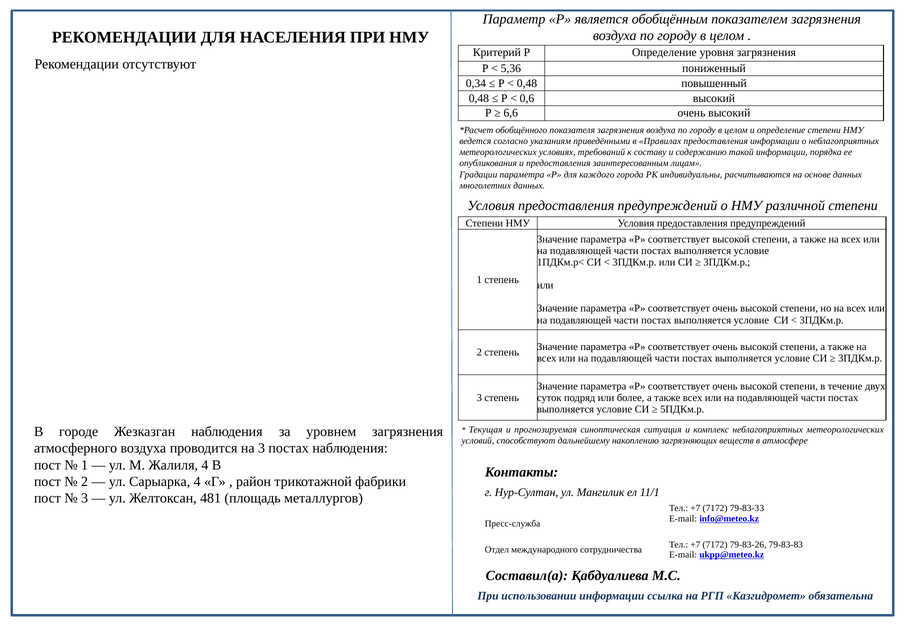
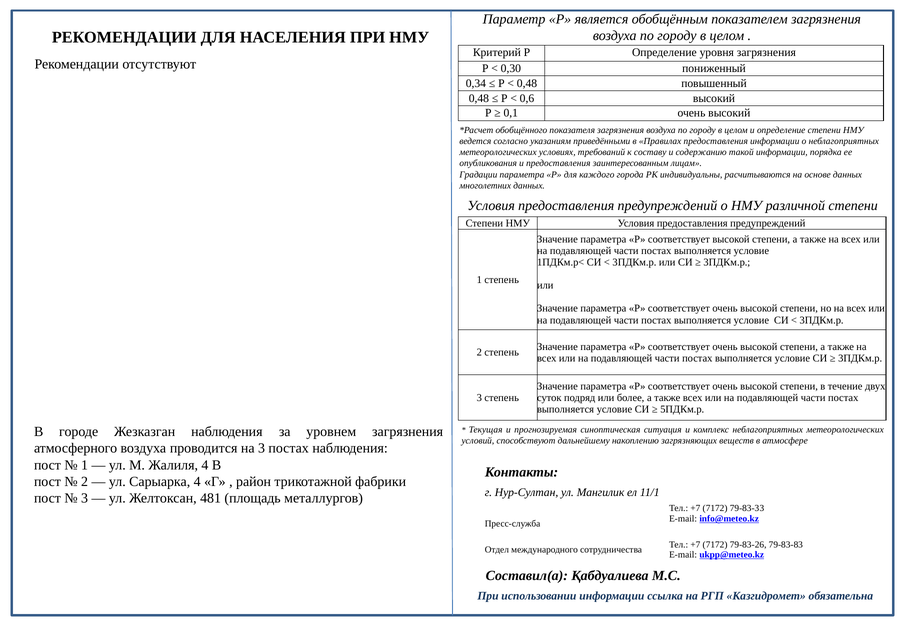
5,36: 5,36 -> 0,30 (511, 68)
6,6: 6,6 -> 0,1 (511, 113)
